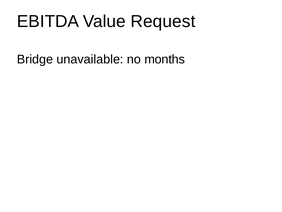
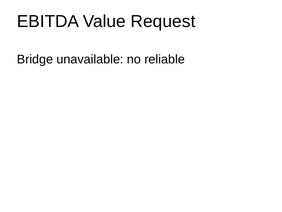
months: months -> reliable (165, 59)
